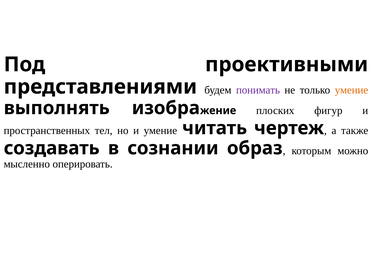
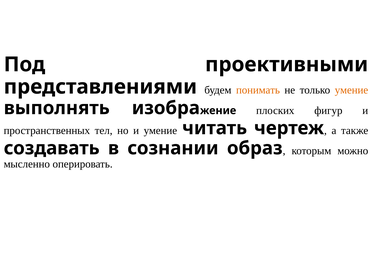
понимать colour: purple -> orange (258, 90)
